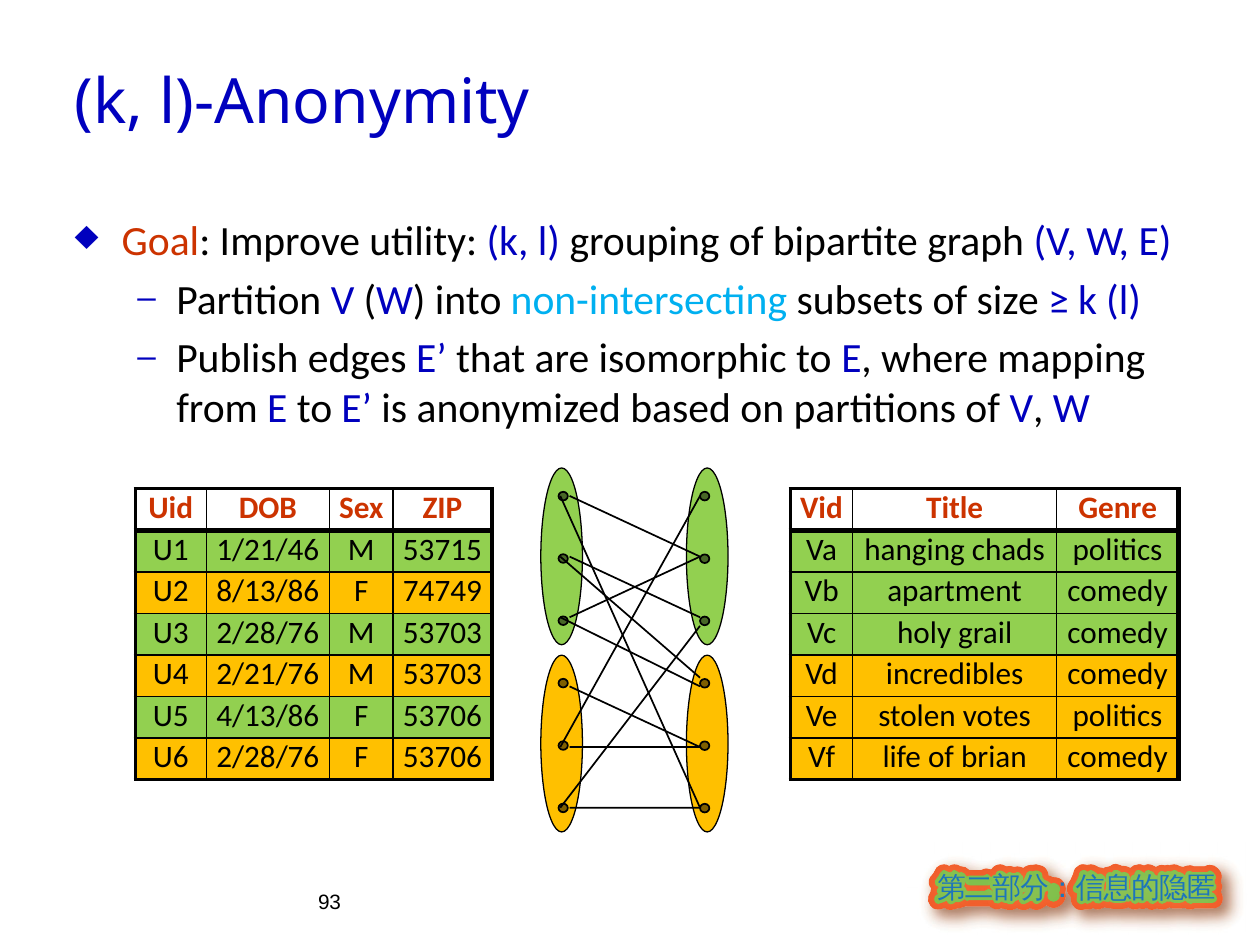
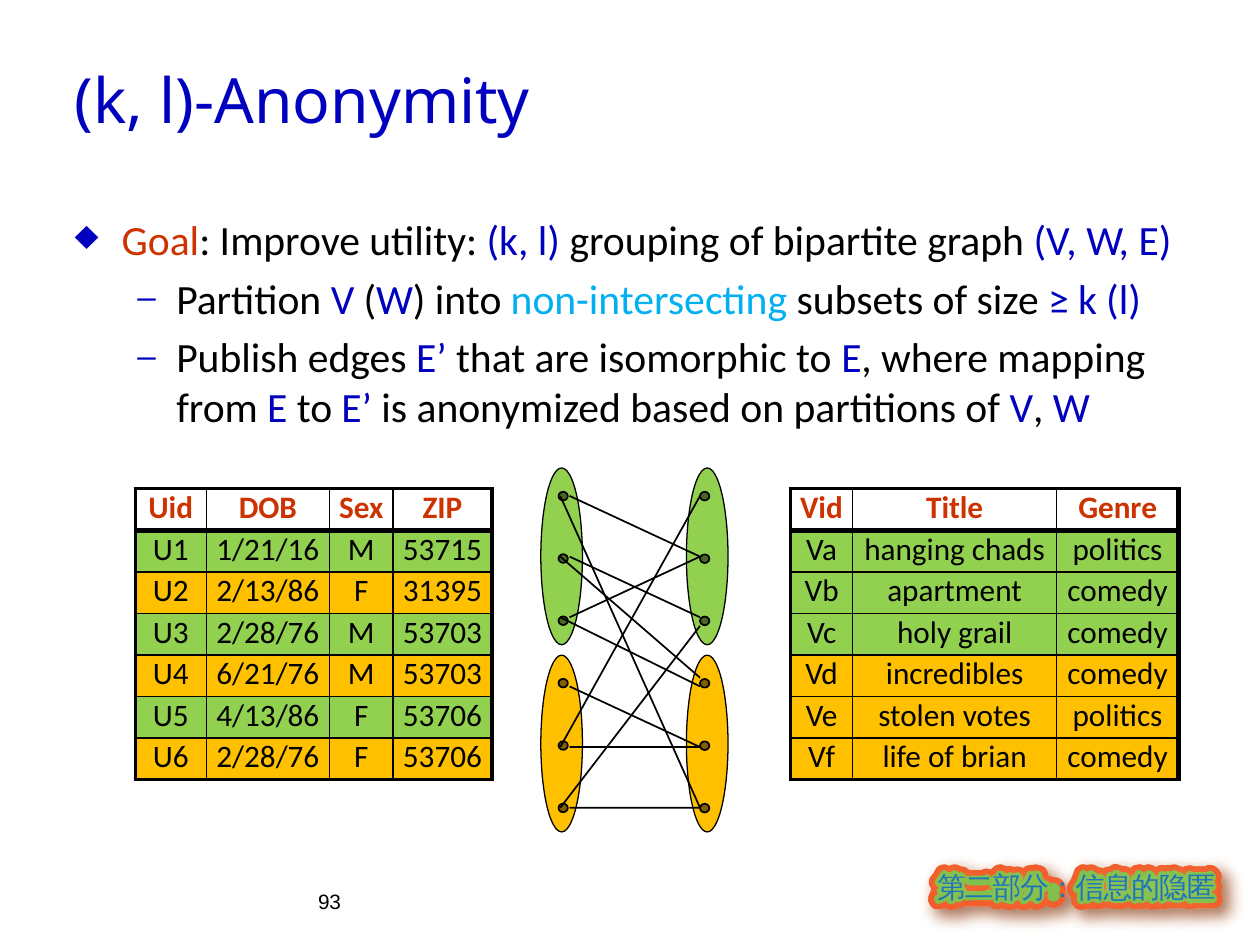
1/21/46: 1/21/46 -> 1/21/16 (268, 550)
8/13/86: 8/13/86 -> 2/13/86 (268, 591)
74749: 74749 -> 31395 (442, 591)
2/21/76: 2/21/76 -> 6/21/76 (268, 674)
